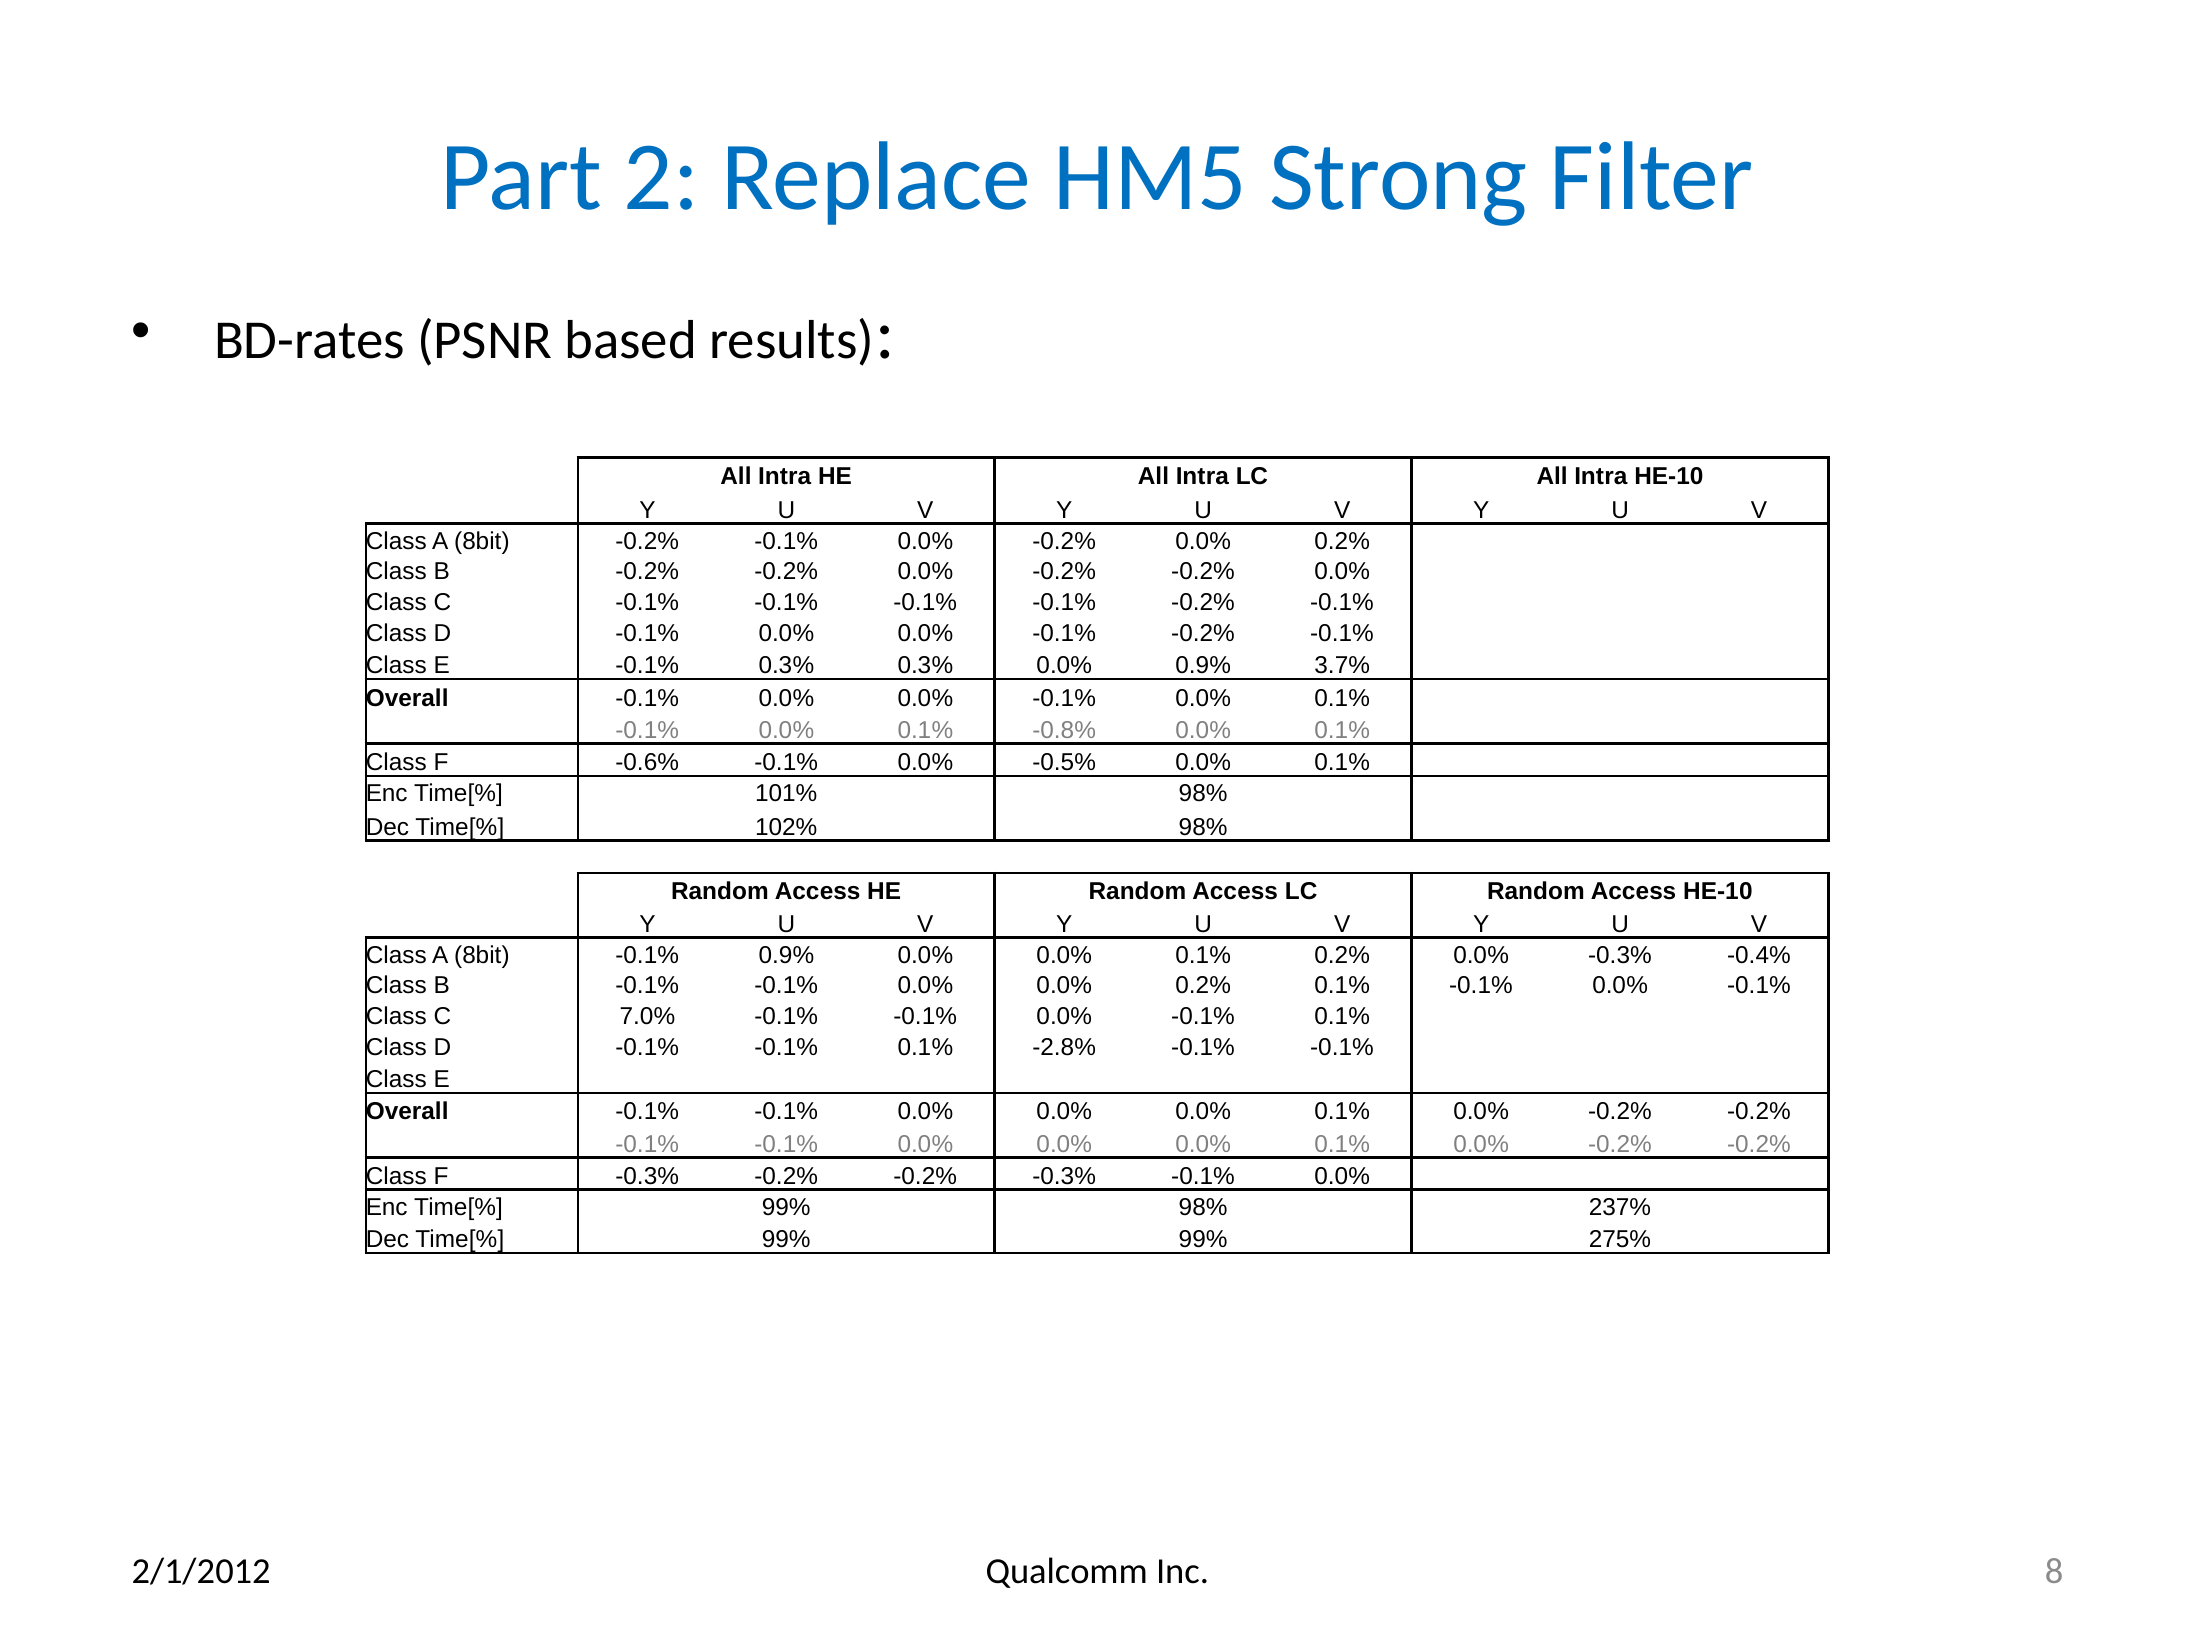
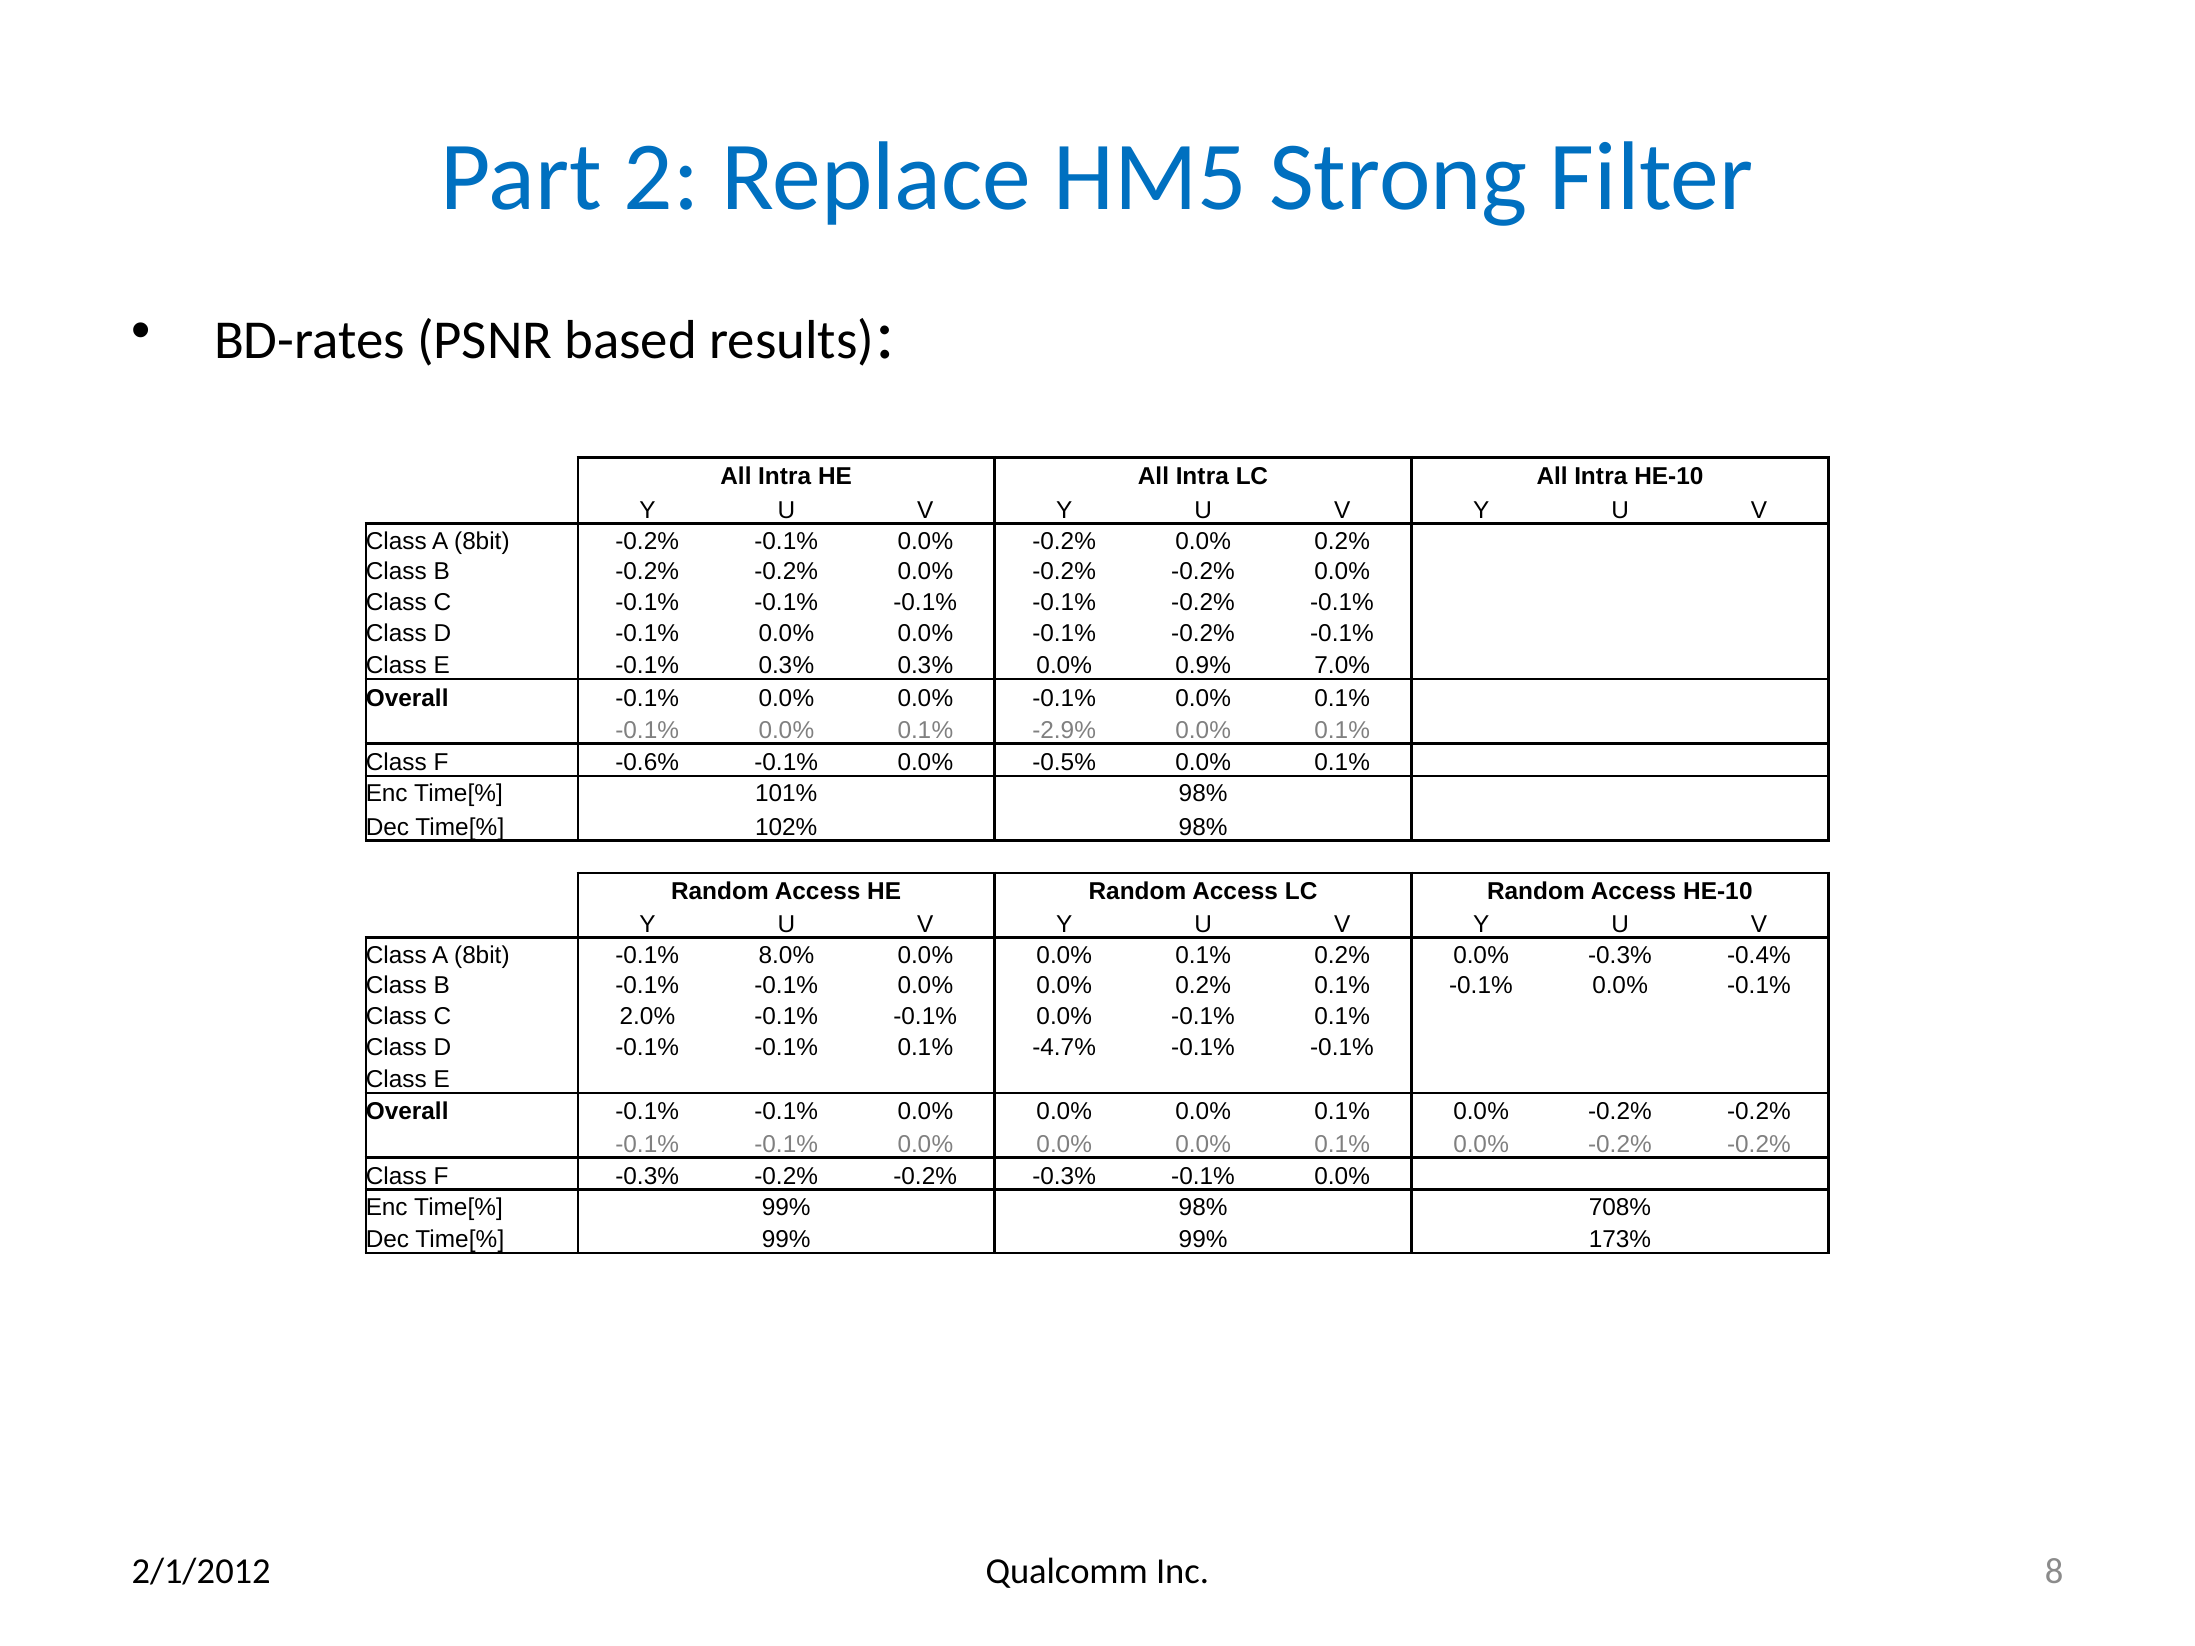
3.7%: 3.7% -> 7.0% (1342, 666)
-0.8%: -0.8% -> -2.9% (1064, 730)
-0.1% 0.9%: 0.9% -> 8.0% (786, 955)
7.0%: 7.0% -> 2.0% (647, 1017)
-2.8%: -2.8% -> -4.7% (1064, 1047)
237%: 237% -> 708% (1620, 1208)
275%: 275% -> 173% (1620, 1240)
